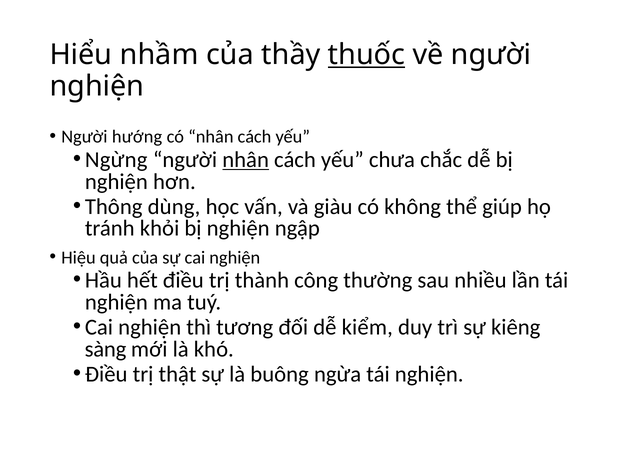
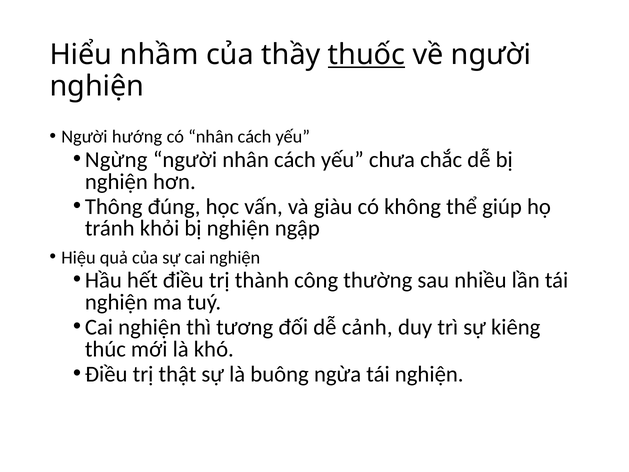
nhân underline: present -> none (246, 160)
dùng: dùng -> đúng (174, 207)
kiểm: kiểm -> cảnh (367, 327)
sàng: sàng -> thúc (105, 349)
